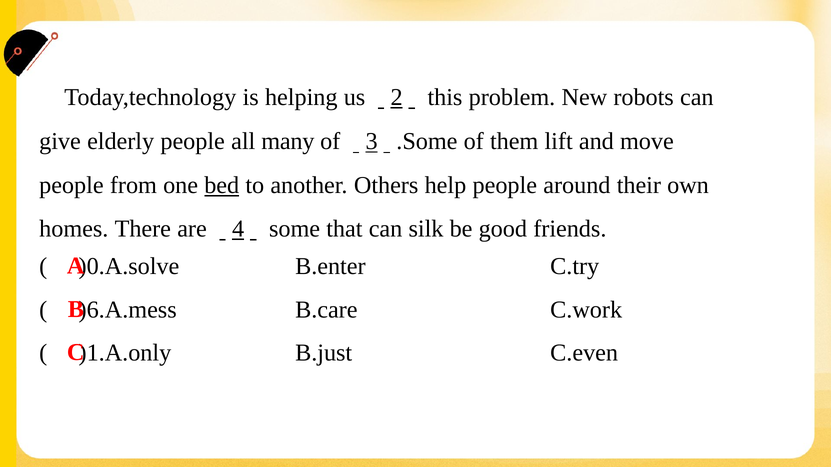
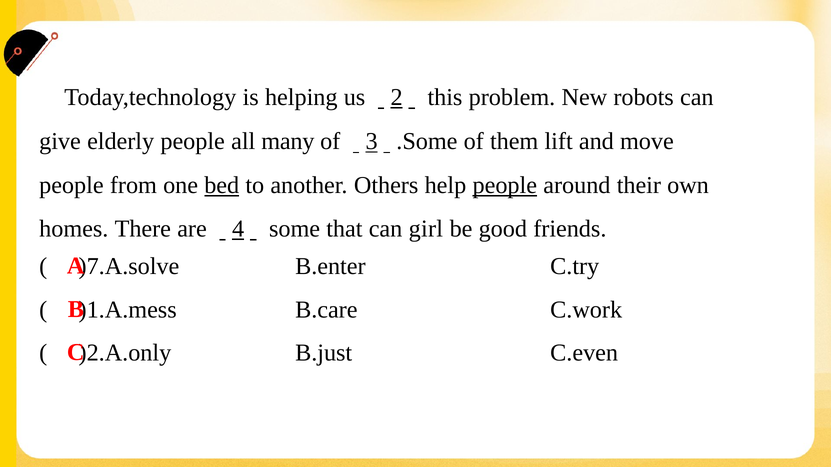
people underline: none -> present (505, 186)
silk: silk -> girl (426, 229)
)0.A.solve: )0.A.solve -> )7.A.solve (129, 266)
)6.A.mess: )6.A.mess -> )1.A.mess (128, 310)
)1.A.only: )1.A.only -> )2.A.only (125, 353)
